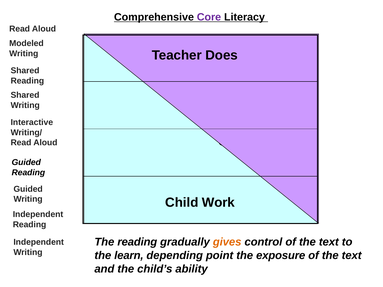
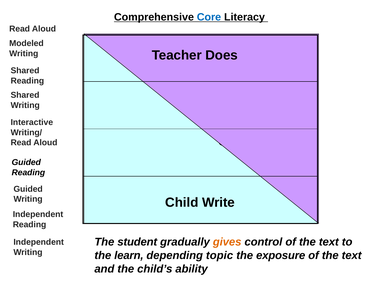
Core colour: purple -> blue (209, 17)
Work: Work -> Write (218, 203)
The reading: reading -> student (137, 242)
point: point -> topic (220, 256)
